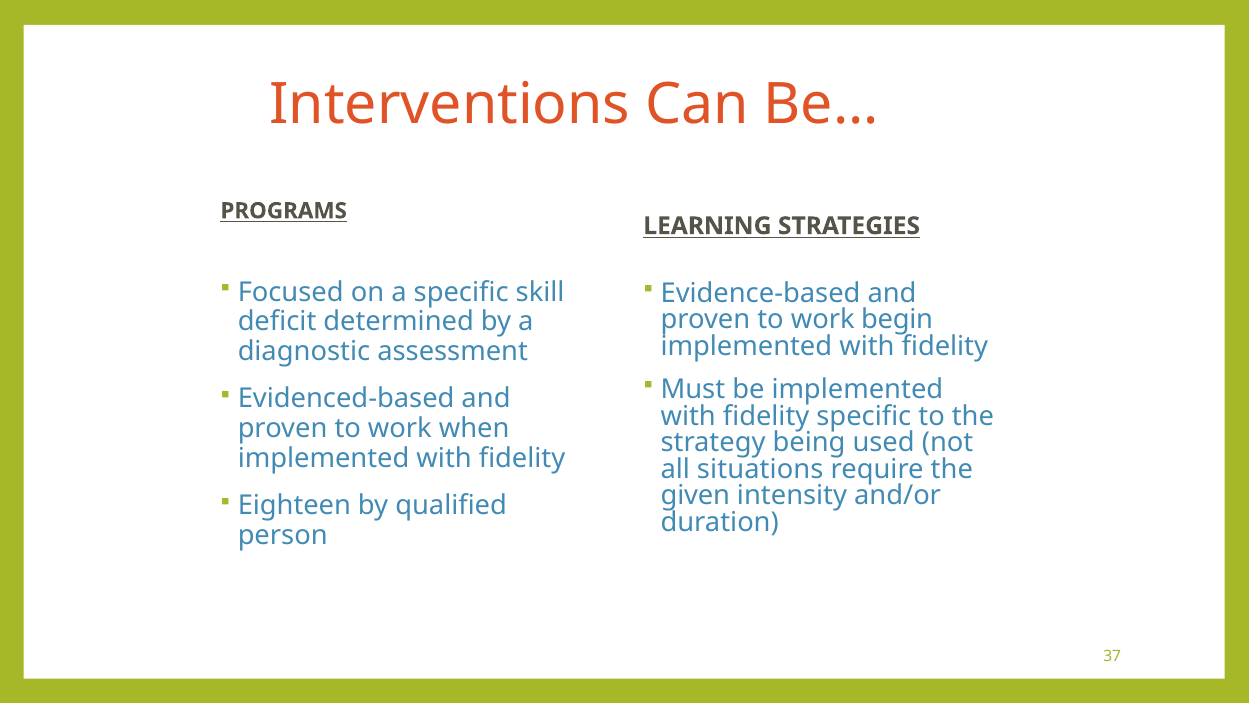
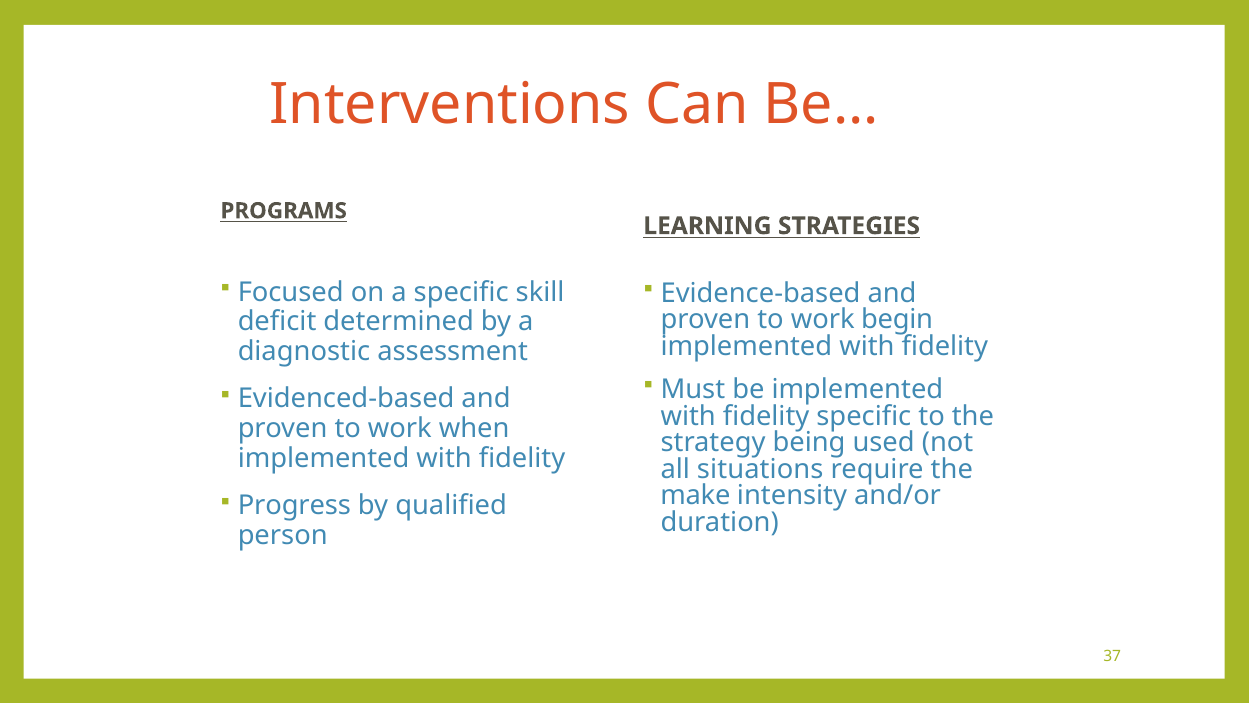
given: given -> make (695, 495)
Eighteen: Eighteen -> Progress (294, 505)
